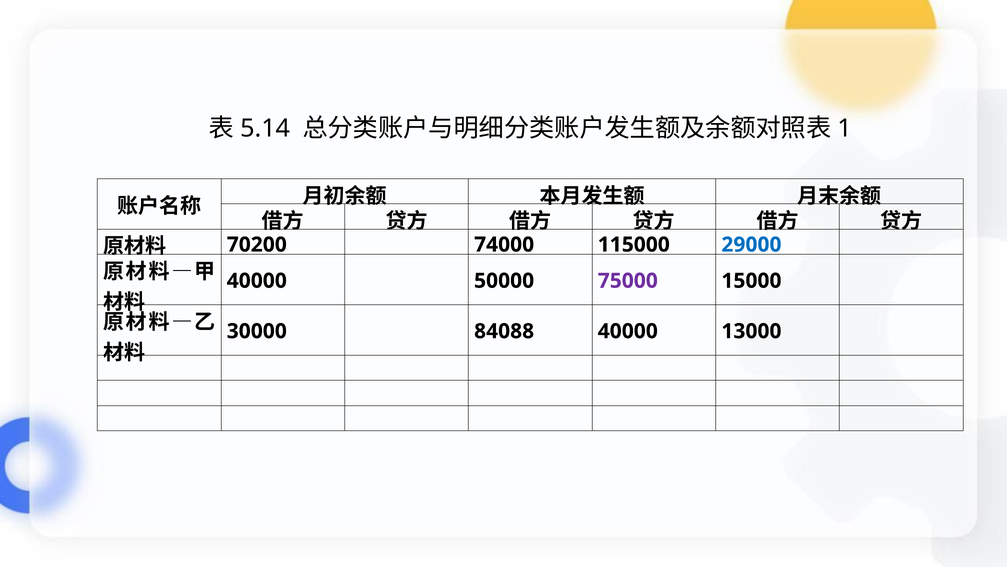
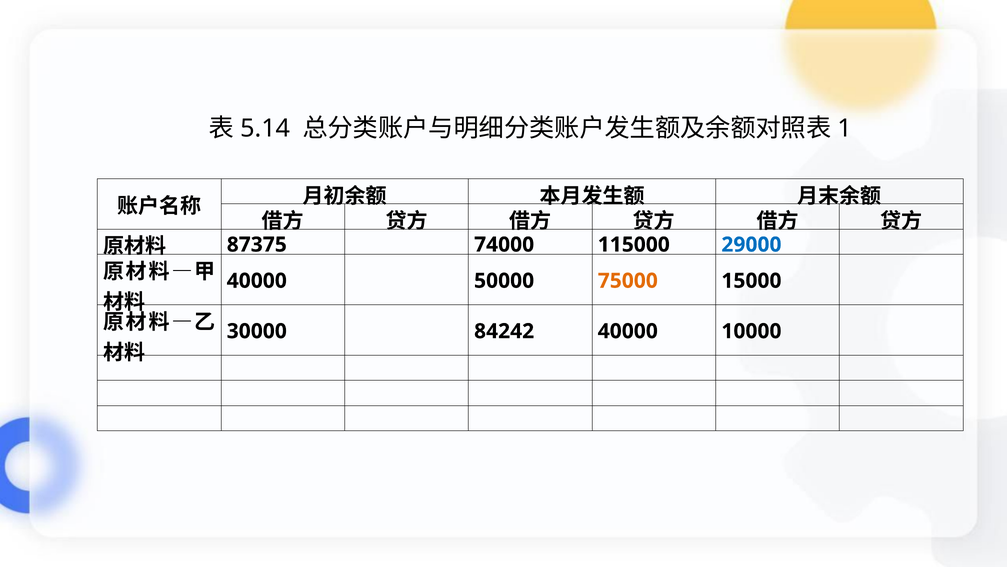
70200: 70200 -> 87375 (257, 244)
75000 colour: purple -> orange (628, 281)
84088: 84088 -> 84242 (504, 331)
13000: 13000 -> 10000 (751, 331)
